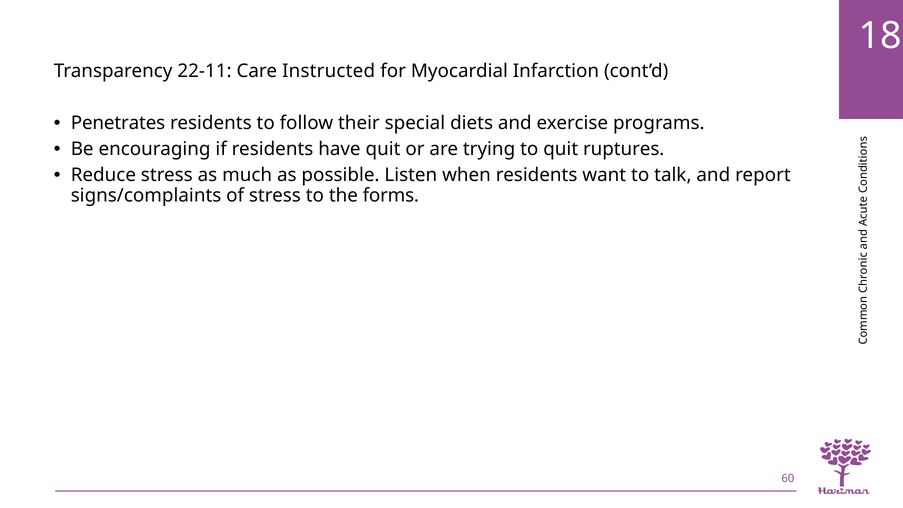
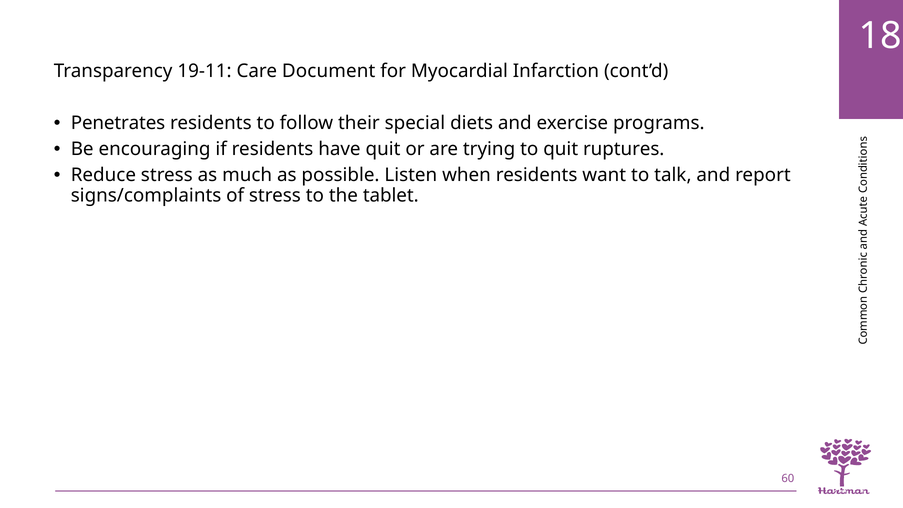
22-11: 22-11 -> 19-11 (205, 71)
Instructed: Instructed -> Document (329, 71)
forms: forms -> tablet (391, 195)
